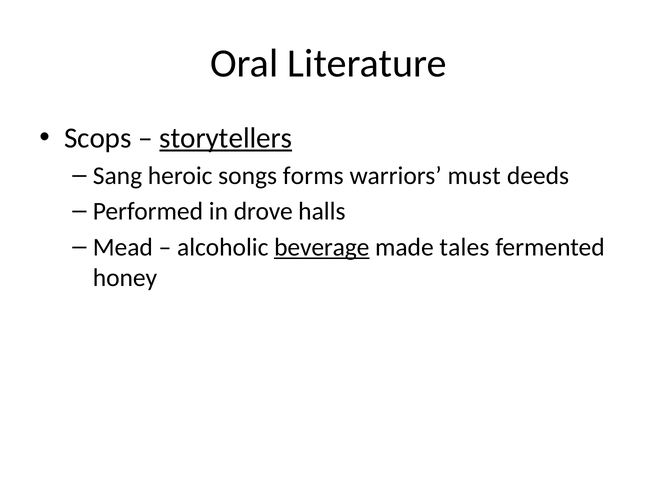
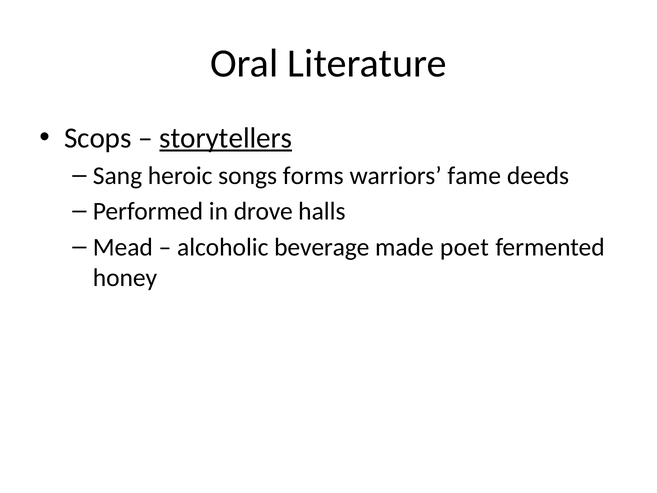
must: must -> fame (474, 176)
beverage underline: present -> none (322, 247)
tales: tales -> poet (464, 247)
